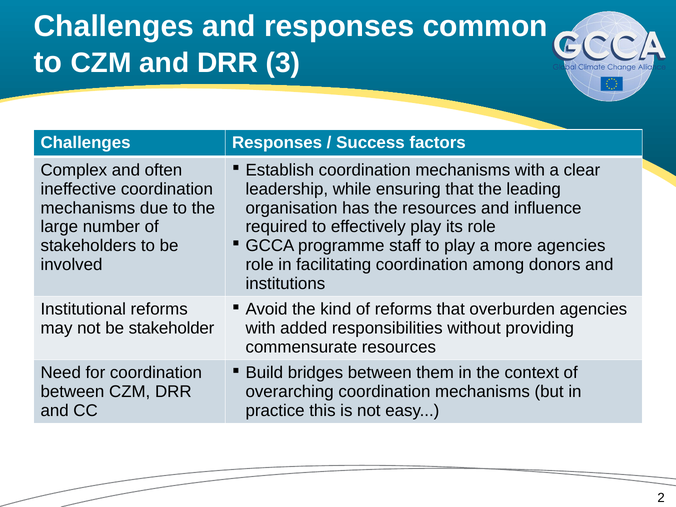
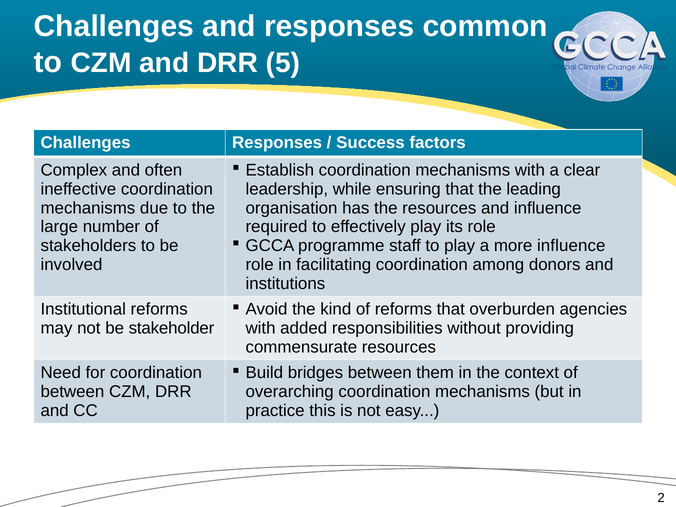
3: 3 -> 5 (283, 63)
more agencies: agencies -> influence (571, 246)
